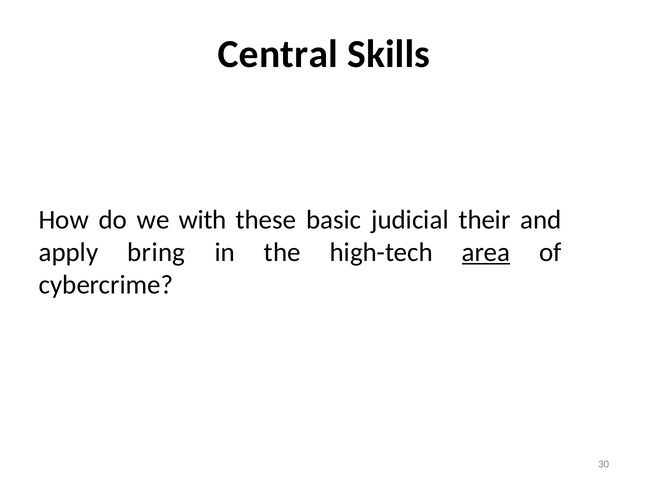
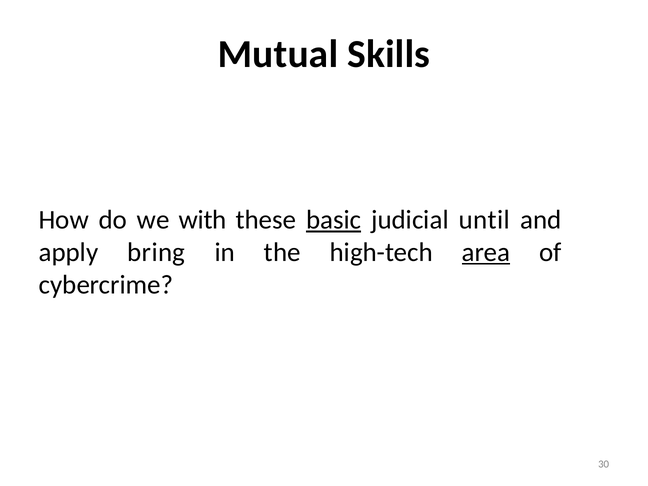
Central: Central -> Mutual (278, 54)
basic underline: none -> present (334, 220)
their: their -> until (484, 220)
